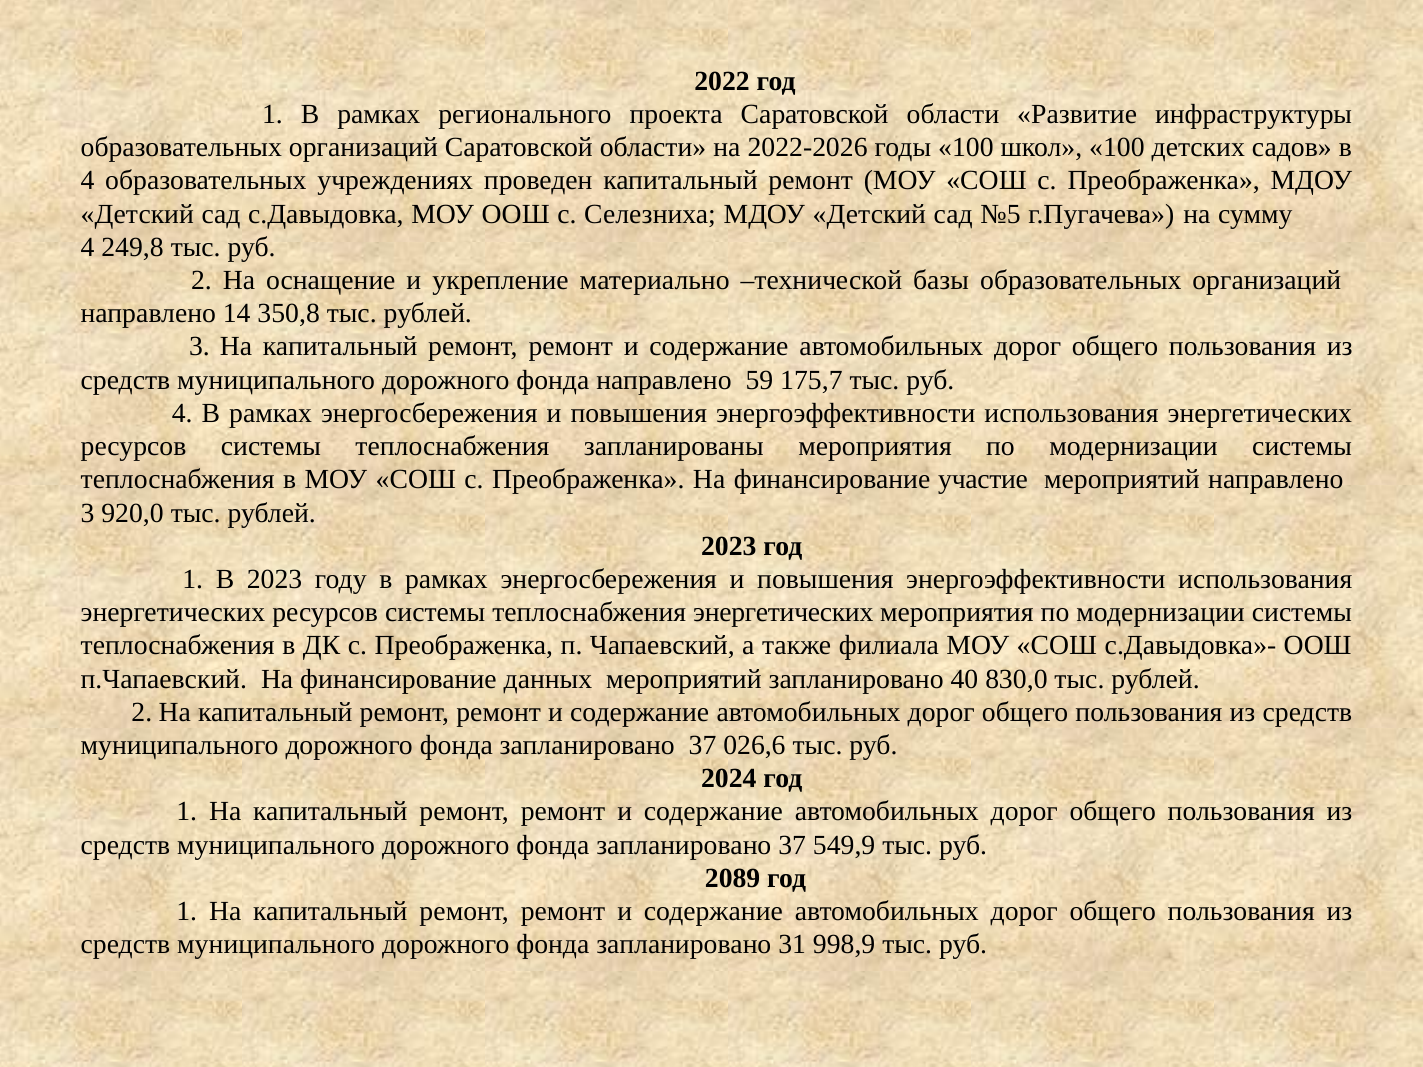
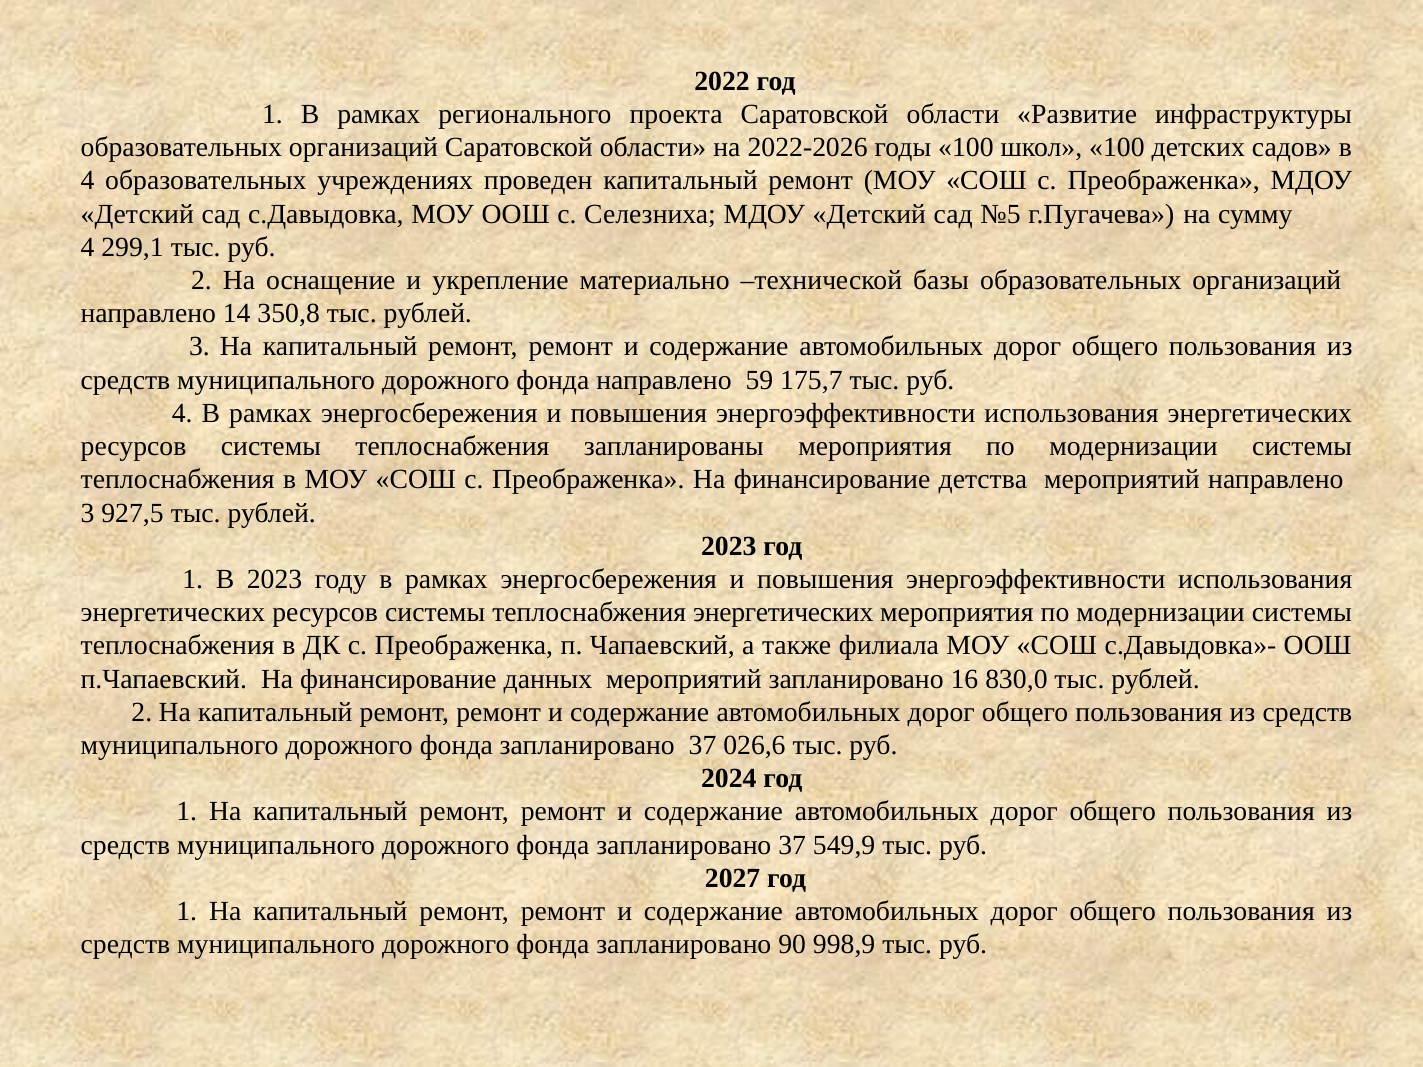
249,8: 249,8 -> 299,1 (133, 247)
участие: участие -> детства (983, 480)
920,0: 920,0 -> 927,5 (133, 513)
40: 40 -> 16 (964, 679)
2089: 2089 -> 2027 (733, 878)
31: 31 -> 90 (792, 945)
